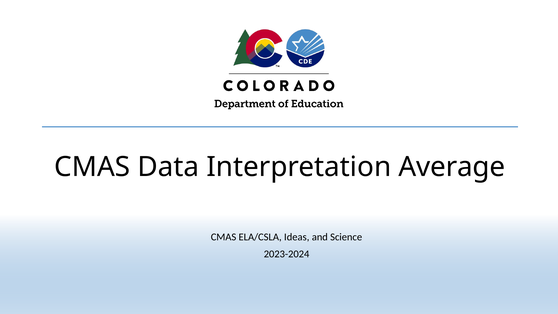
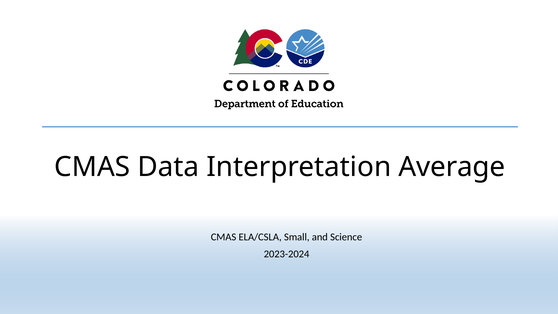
Ideas: Ideas -> Small (297, 237)
